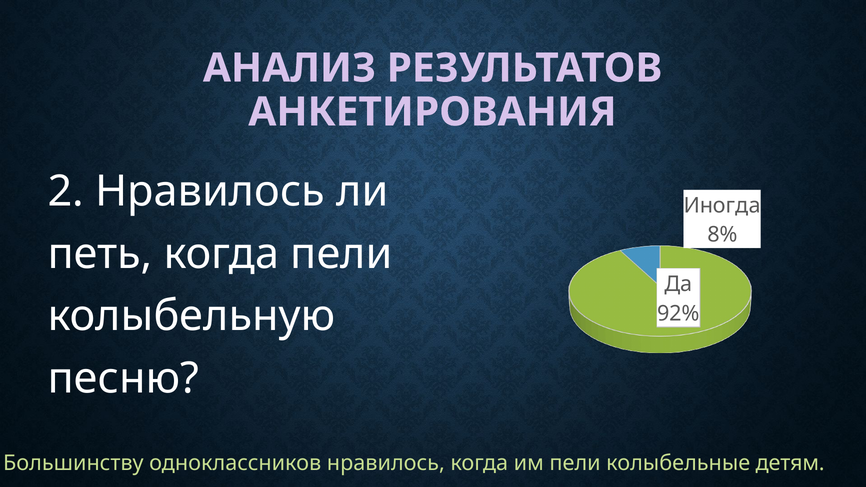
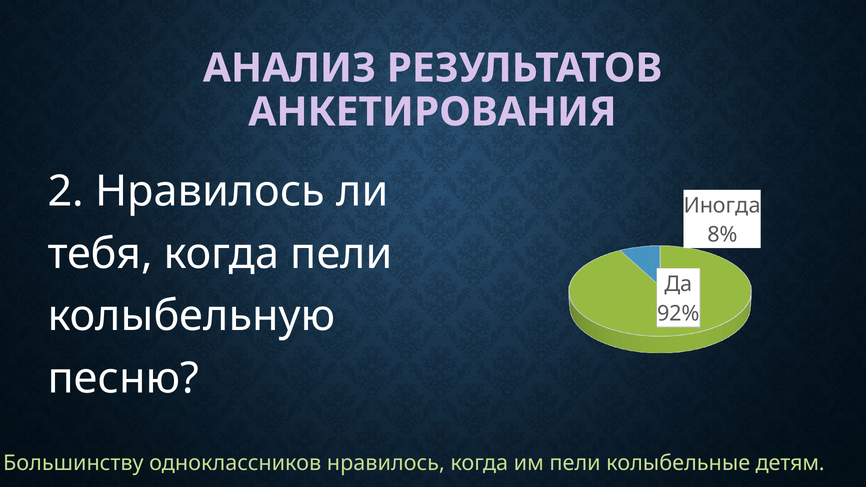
петь: петь -> тебя (100, 254)
